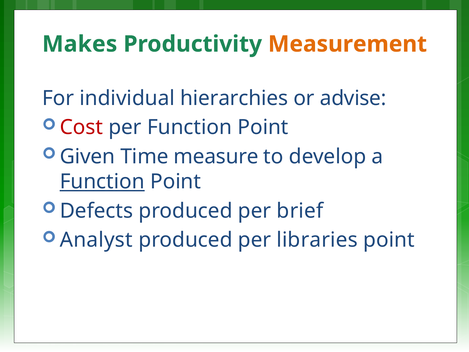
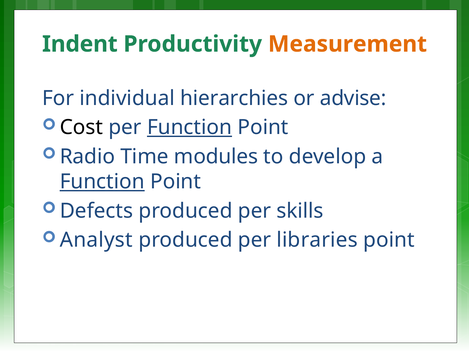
Makes: Makes -> Indent (80, 44)
Cost colour: red -> black (81, 127)
Function underline: none -> present (190, 127)
Given: Given -> Radio (87, 157)
measure: measure -> modules (216, 157)
brief: brief -> skills (300, 211)
